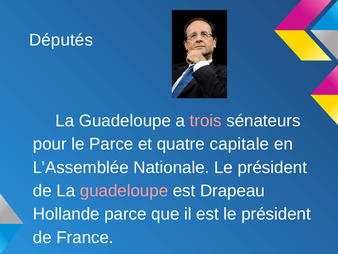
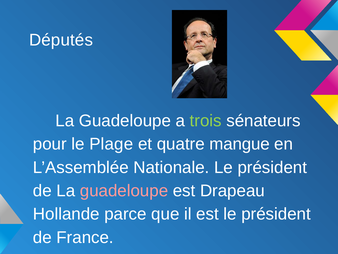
trois colour: pink -> light green (206, 120)
le Parce: Parce -> Plage (111, 144)
capitale: capitale -> mangue (240, 144)
